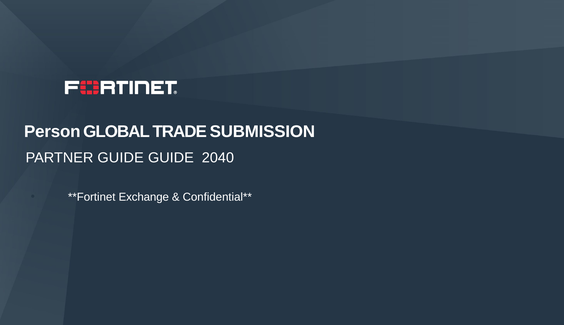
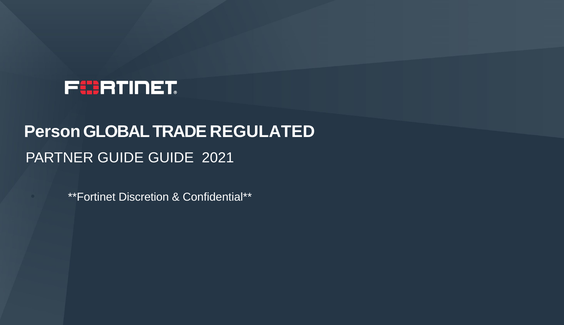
SUBMISSION: SUBMISSION -> REGULATED (262, 132)
2040: 2040 -> 2021 (218, 158)
Exchange: Exchange -> Discretion (144, 197)
